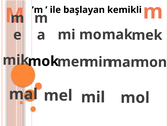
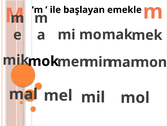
kemikli: kemikli -> emekle (124, 10)
